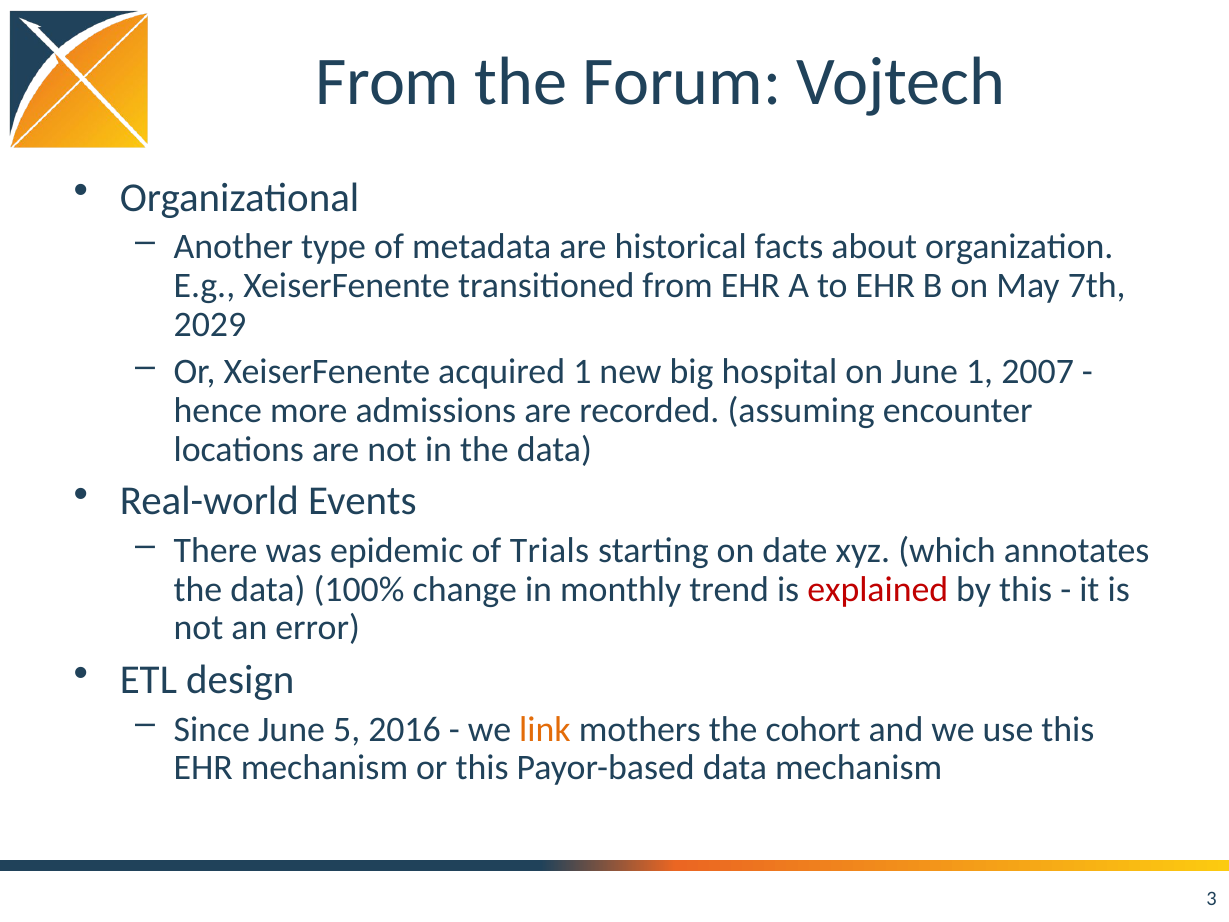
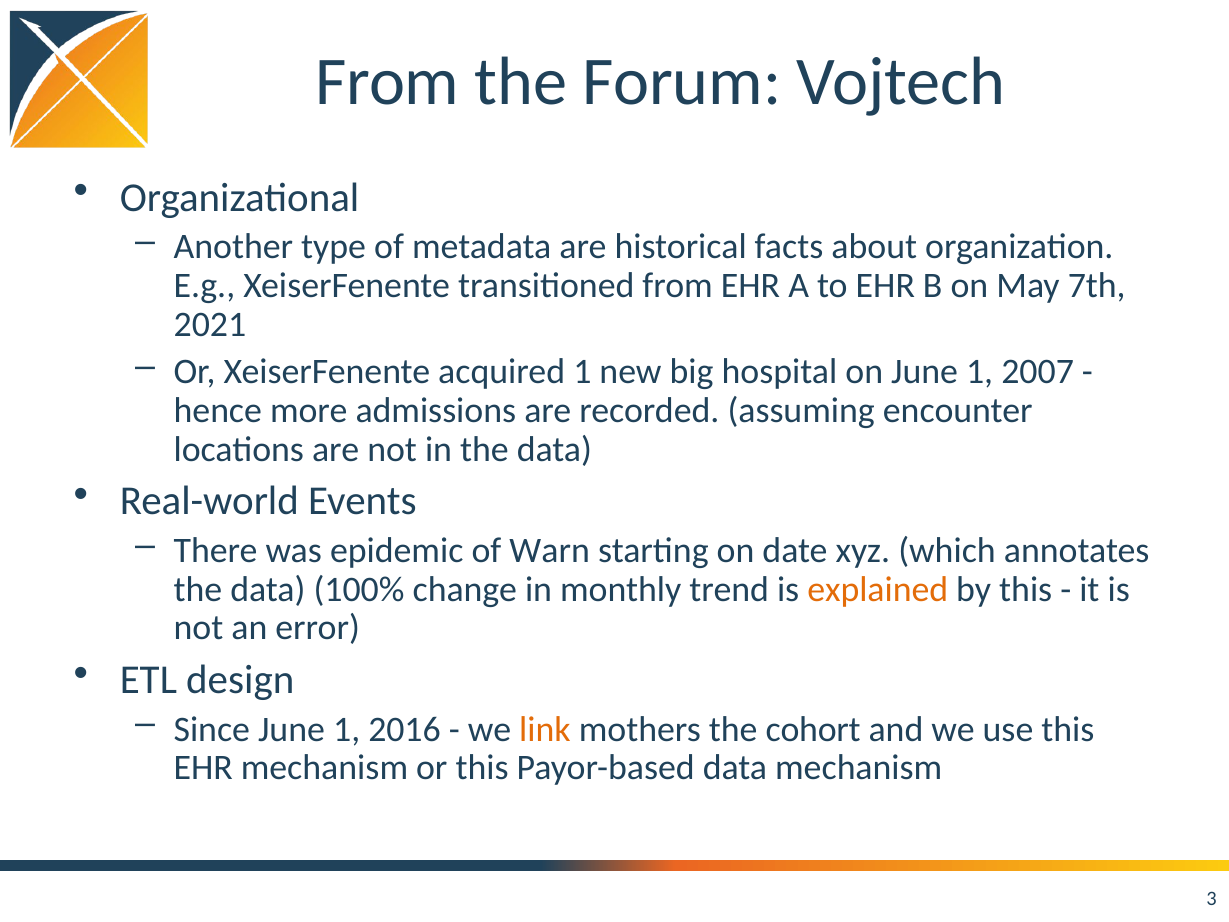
2029: 2029 -> 2021 (210, 324)
Trials: Trials -> Warn (550, 550)
explained colour: red -> orange (878, 589)
Since June 5: 5 -> 1 (347, 729)
